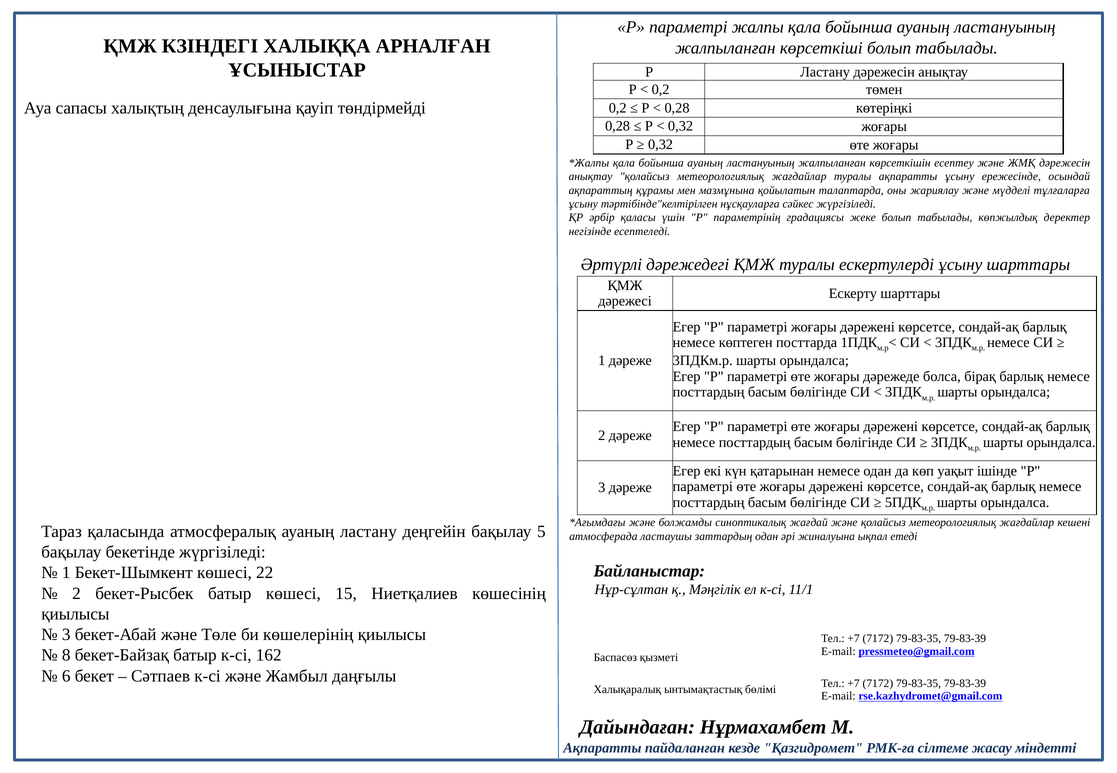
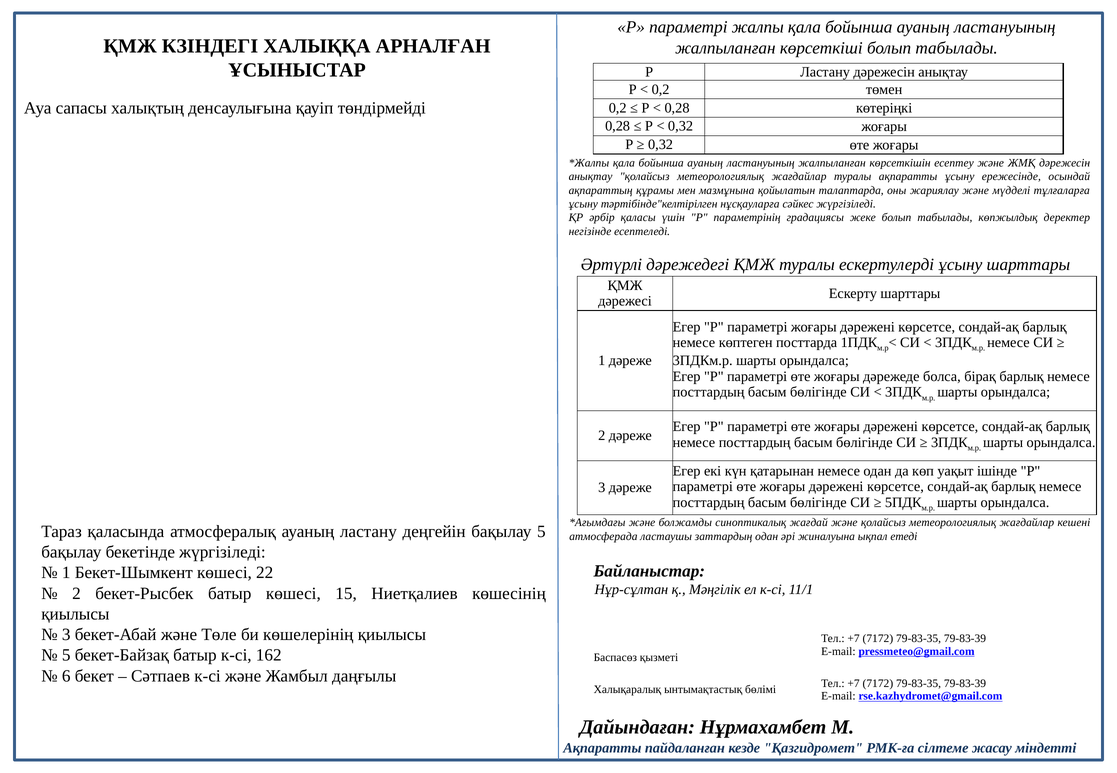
8: 8 -> 5 (66, 656)
